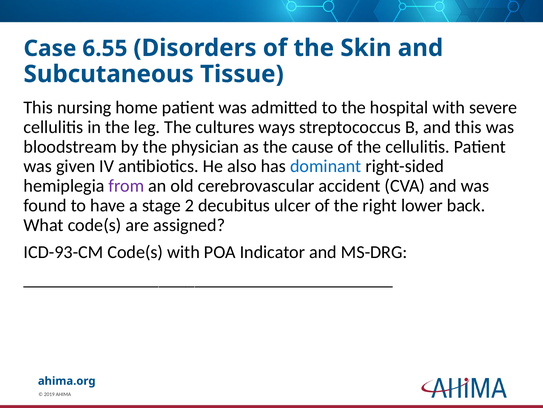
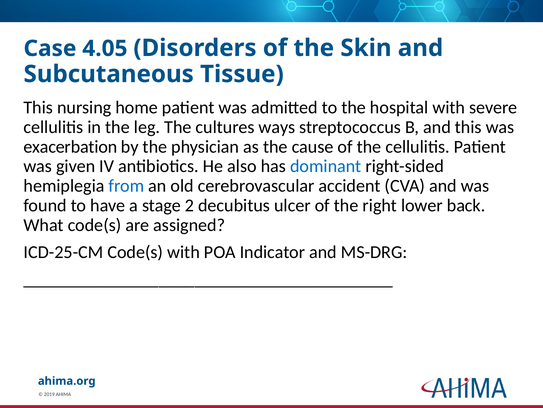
6.55: 6.55 -> 4.05 (105, 48)
bloodstream: bloodstream -> exacerbation (70, 146)
from colour: purple -> blue (126, 186)
ICD-93-CM: ICD-93-CM -> ICD-25-CM (63, 252)
